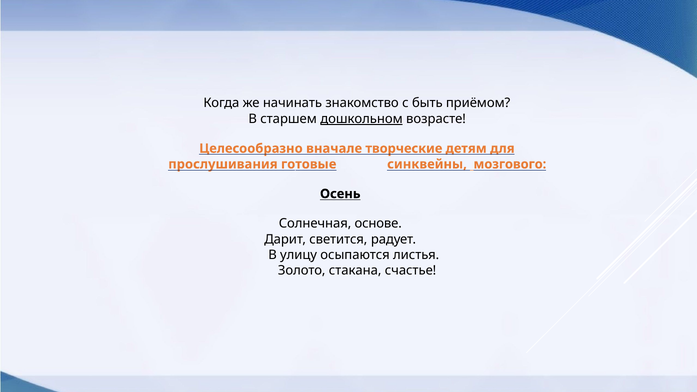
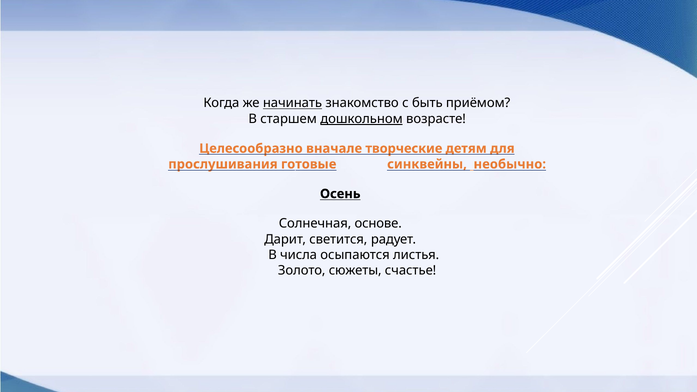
начинать underline: none -> present (292, 103)
мозгового: мозгового -> необычно (510, 164)
улицу: улицу -> числа (299, 255)
стакана: стакана -> сюжеты (355, 271)
